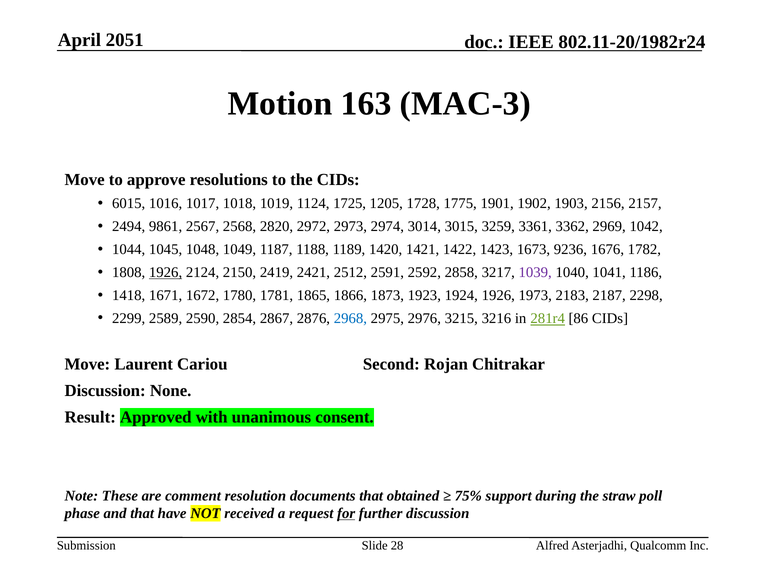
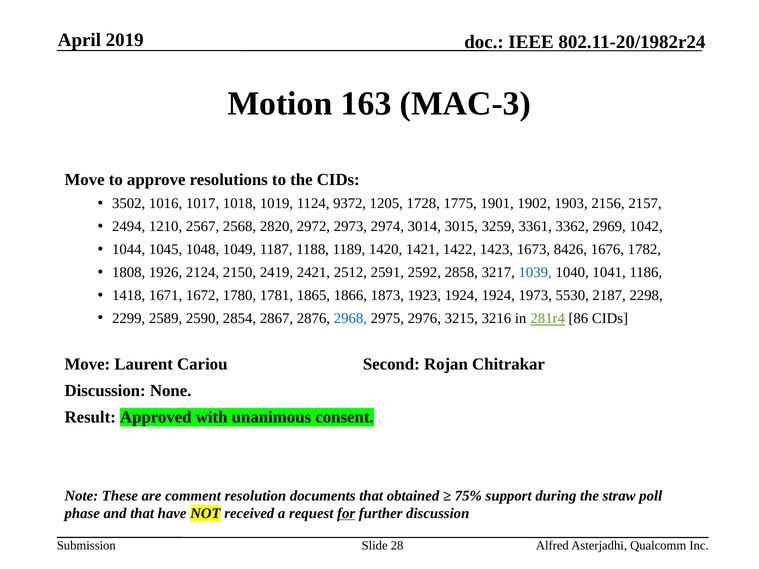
2051: 2051 -> 2019 (125, 40)
6015: 6015 -> 3502 (129, 204)
1725: 1725 -> 9372 (350, 204)
9861: 9861 -> 1210 (166, 227)
9236: 9236 -> 8426 (570, 250)
1926 underline: present -> none (166, 273)
1039 colour: purple -> blue (535, 273)
1924 1926: 1926 -> 1924 (498, 296)
2183: 2183 -> 5530 (572, 296)
